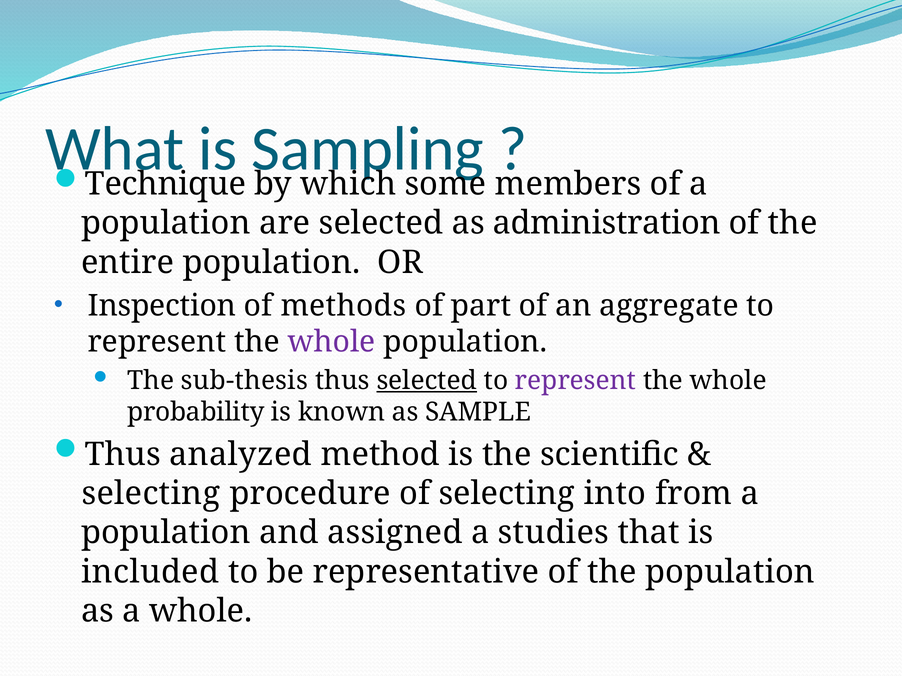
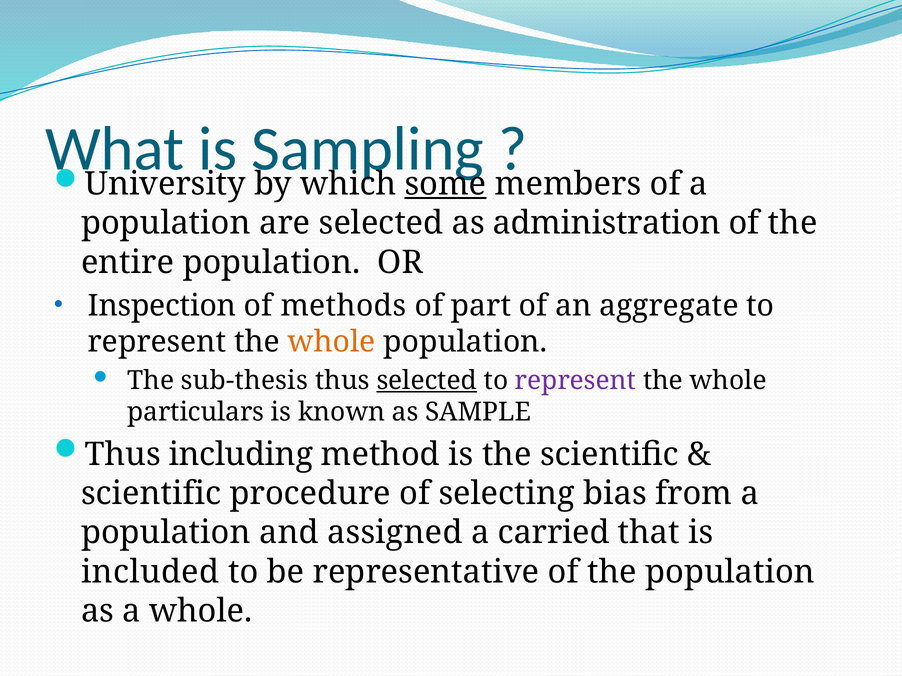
Technique: Technique -> University (165, 184)
some underline: none -> present (446, 184)
whole colour: purple -> orange (332, 342)
probability: probability -> particulars (196, 412)
analyzed: analyzed -> including (241, 455)
selecting: selecting -> scientific (151, 494)
into: into -> bias (615, 494)
studies: studies -> carried (554, 533)
